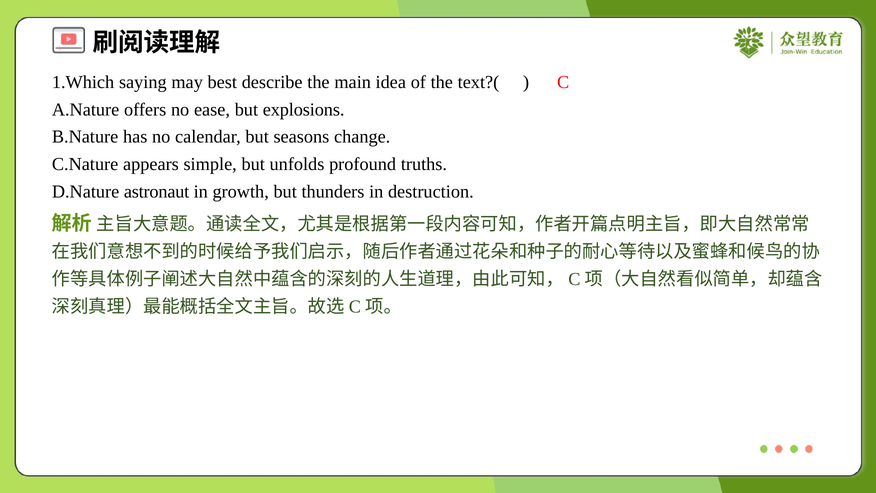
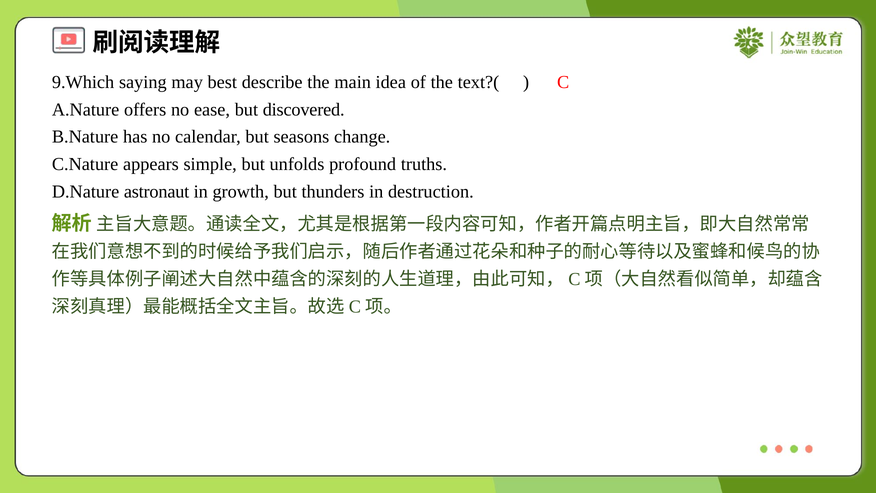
1.Which: 1.Which -> 9.Which (83, 82)
explosions: explosions -> discovered (304, 109)
